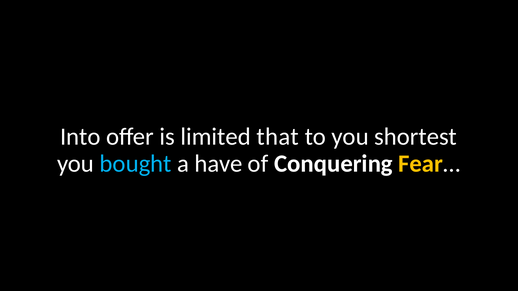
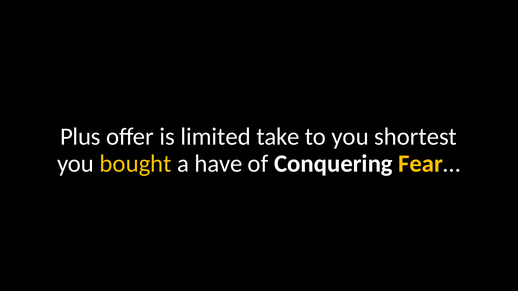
Into: Into -> Plus (80, 137)
that: that -> take (278, 137)
bought colour: light blue -> yellow (136, 164)
